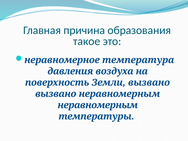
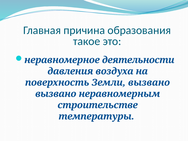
температура: температура -> деятельности (138, 60)
неравномерным: неравномерным -> строительстве (98, 105)
